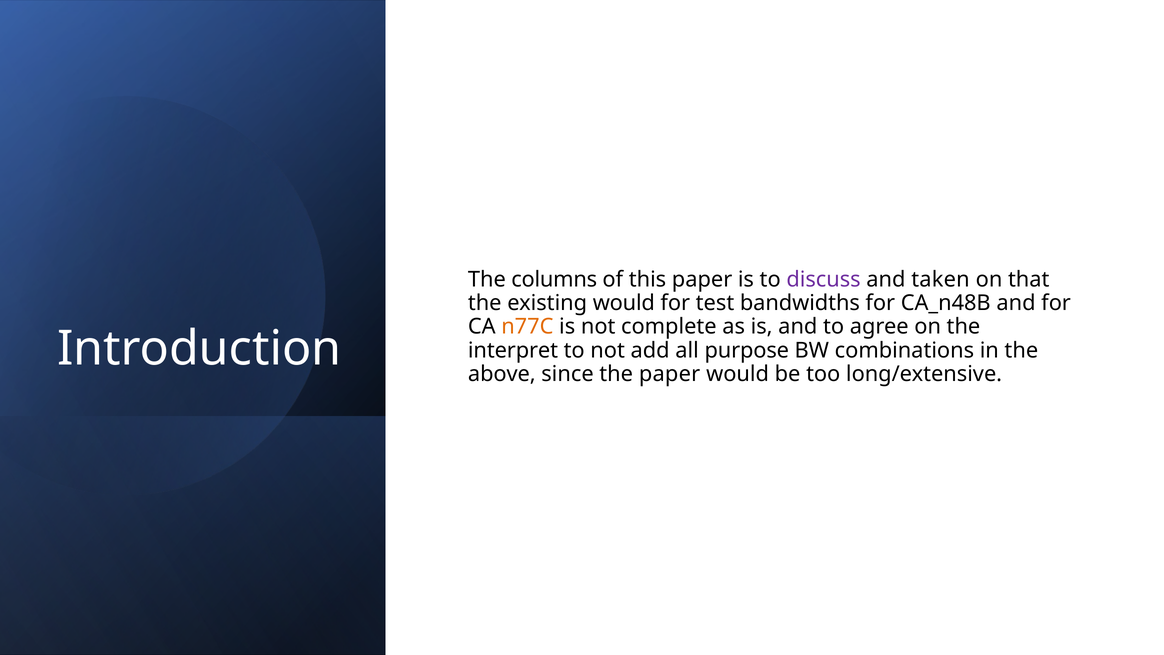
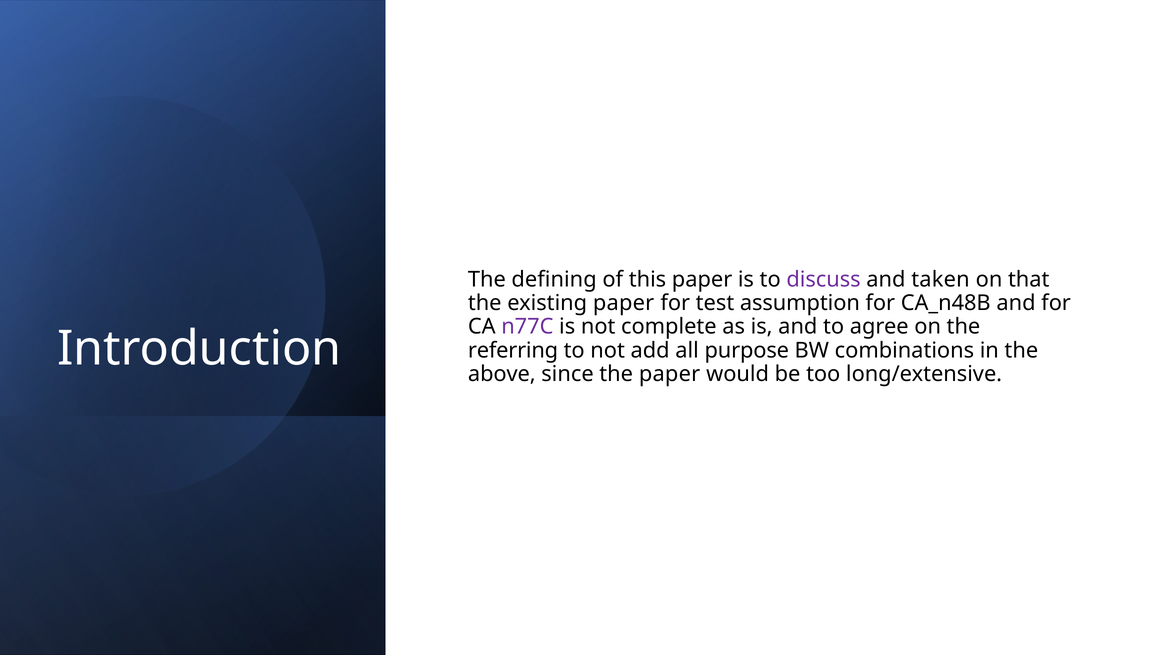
columns: columns -> defining (554, 279)
existing would: would -> paper (624, 303)
bandwidths: bandwidths -> assumption (800, 303)
n77C colour: orange -> purple (527, 327)
interpret: interpret -> referring (513, 350)
